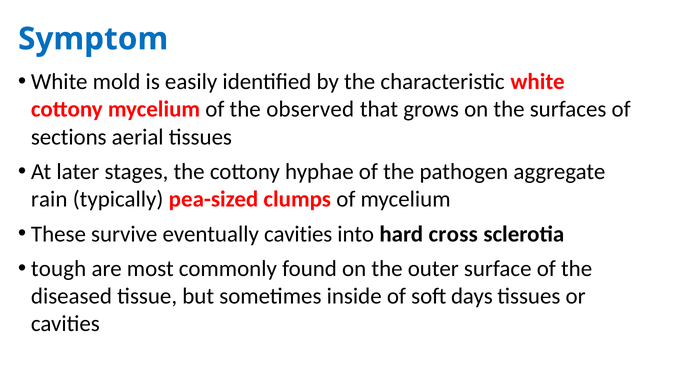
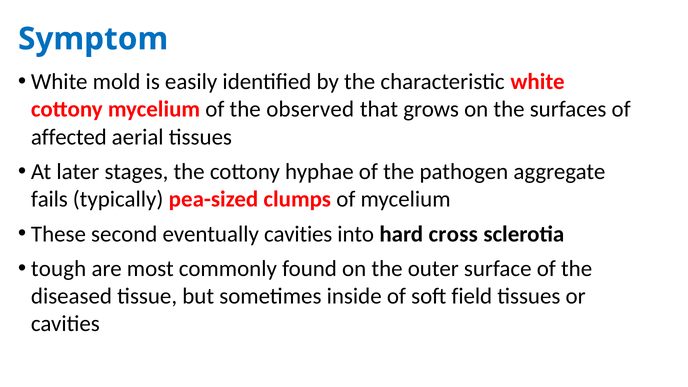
sections: sections -> affected (69, 137)
rain: rain -> fails (49, 199)
survive: survive -> second (124, 234)
days: days -> field (472, 296)
